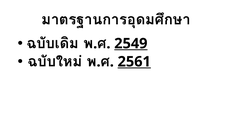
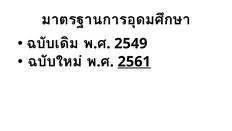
2549 underline: present -> none (131, 43)
